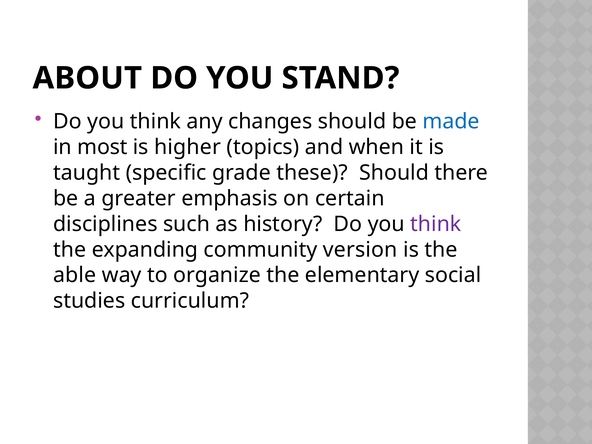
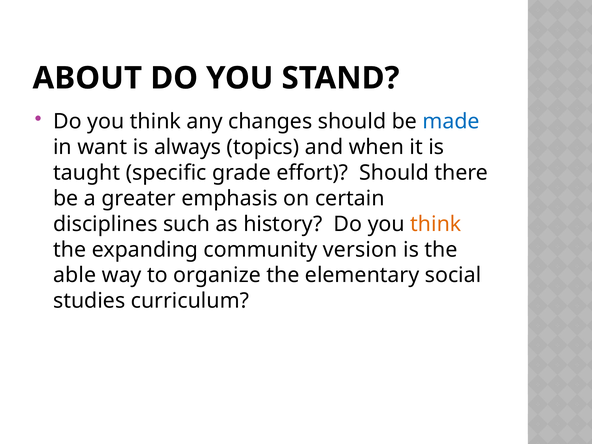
most: most -> want (102, 147)
higher: higher -> always (188, 147)
these: these -> effort (312, 173)
think colour: purple -> orange (436, 224)
